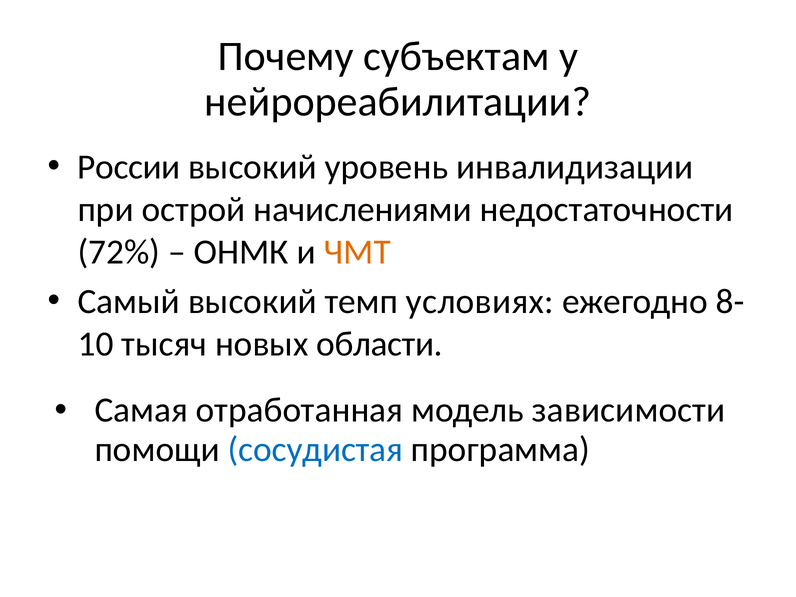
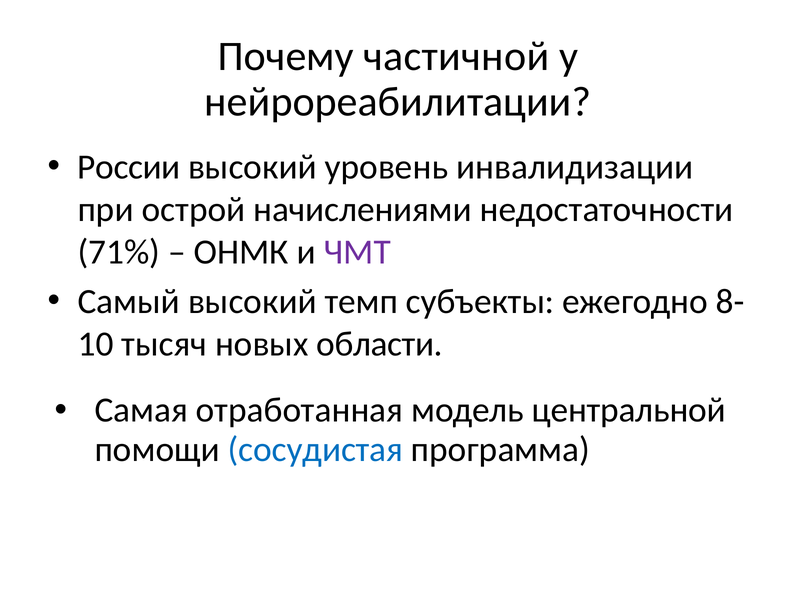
субъектам: субъектам -> частичной (456, 56)
72%: 72% -> 71% (119, 252)
ЧМТ colour: orange -> purple (357, 252)
условиях: условиях -> субъекты (480, 301)
зависимости: зависимости -> центральной (629, 410)
